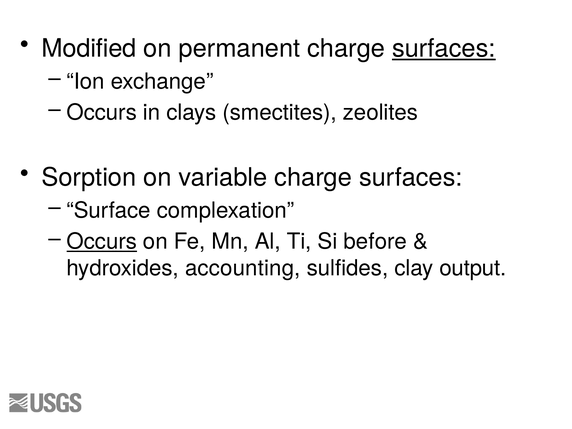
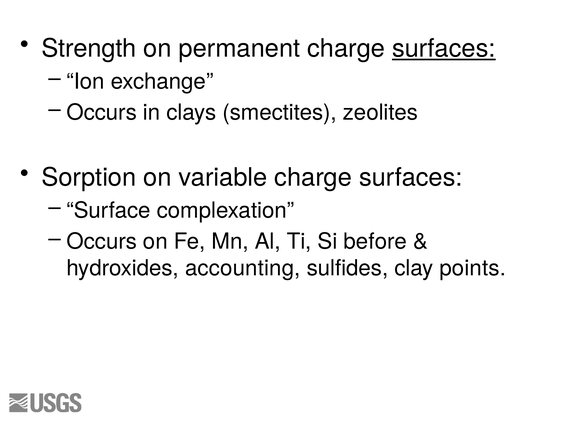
Modified: Modified -> Strength (89, 48)
Occurs underline: present -> none (102, 242)
output: output -> points (473, 268)
